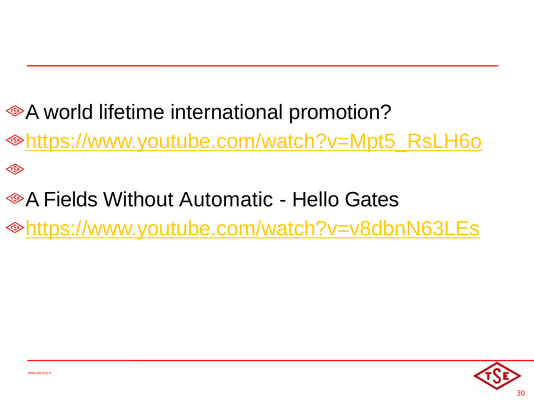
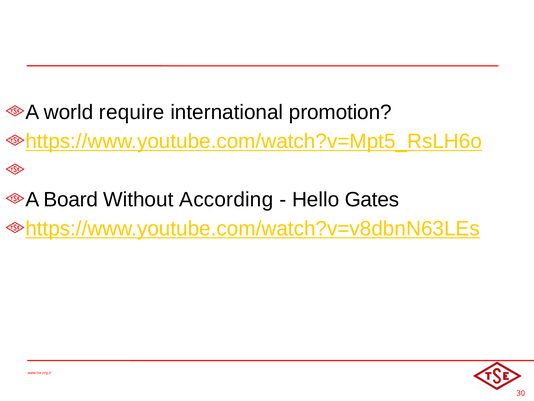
lifetime: lifetime -> require (132, 112)
Fields: Fields -> Board (71, 199)
Automatic: Automatic -> According (226, 199)
